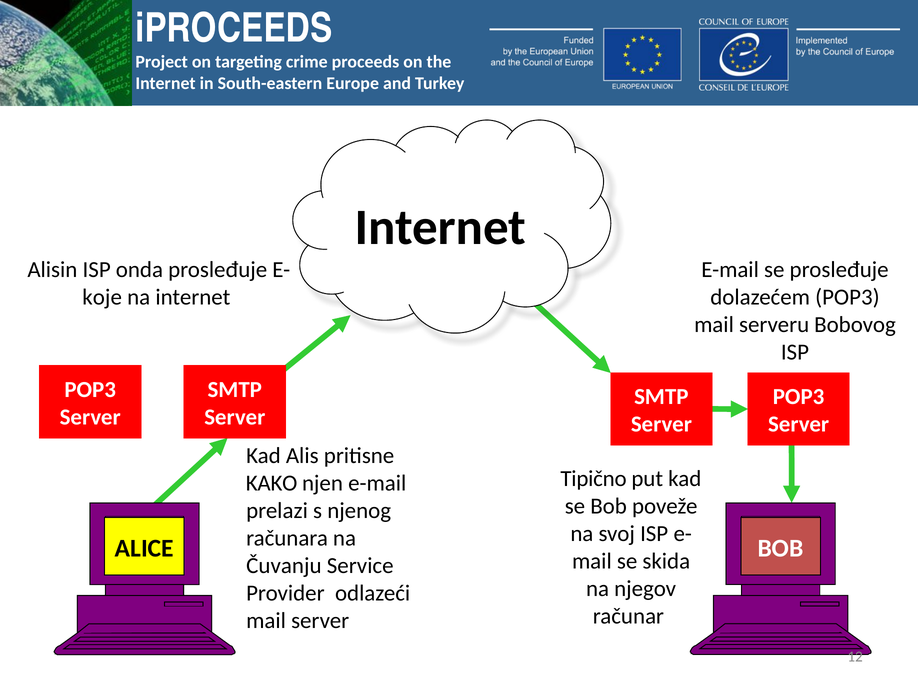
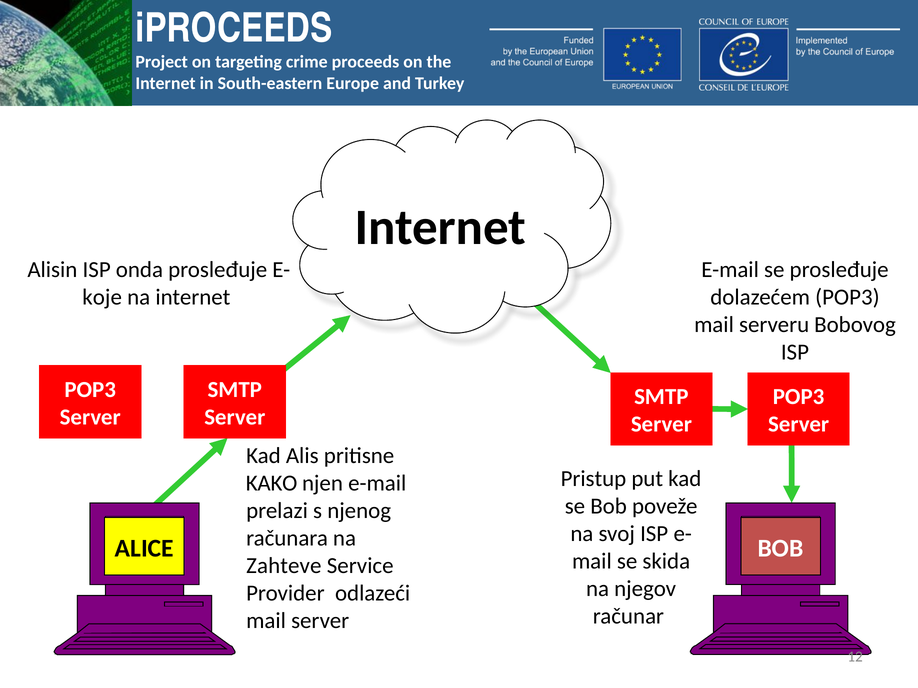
Tipično: Tipično -> Pristup (593, 479)
Čuvanju: Čuvanju -> Zahteve (284, 566)
